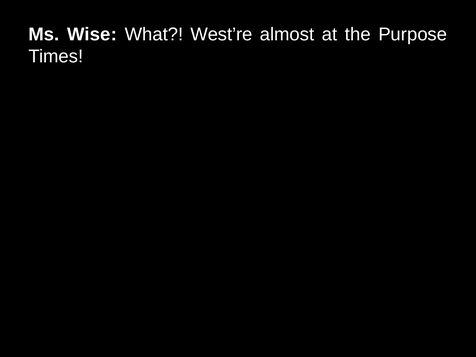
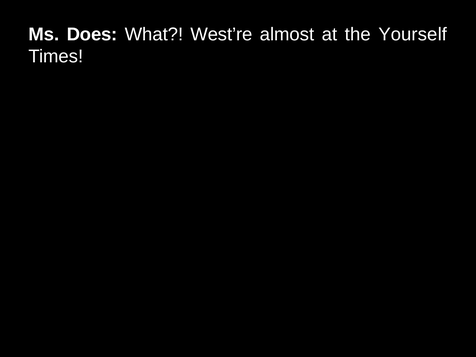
Wise: Wise -> Does (92, 34)
Purpose: Purpose -> Yourself (413, 34)
